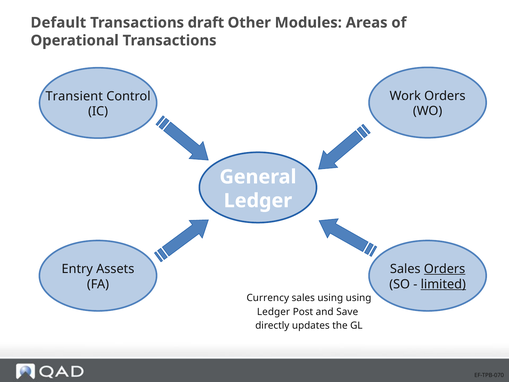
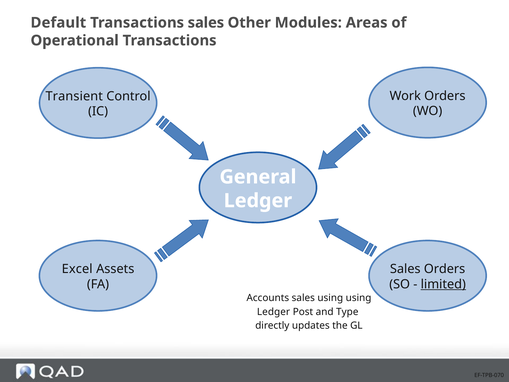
Transactions draft: draft -> sales (206, 23)
Entry: Entry -> Excel (77, 269)
Orders underline: present -> none (445, 269)
Currency: Currency -> Accounts (268, 298)
Save: Save -> Type (347, 312)
